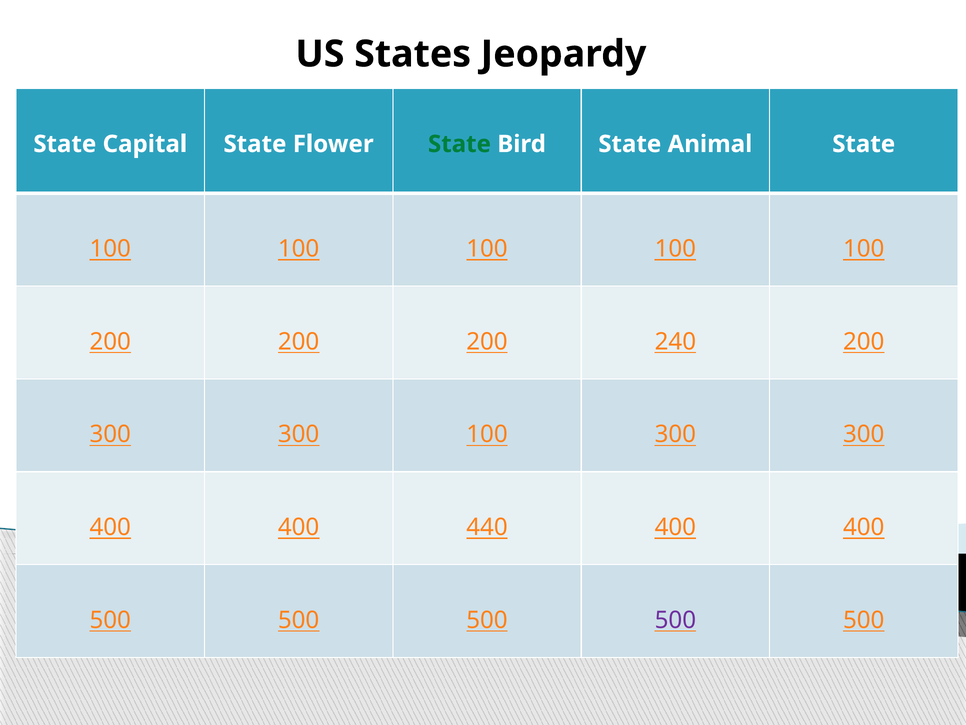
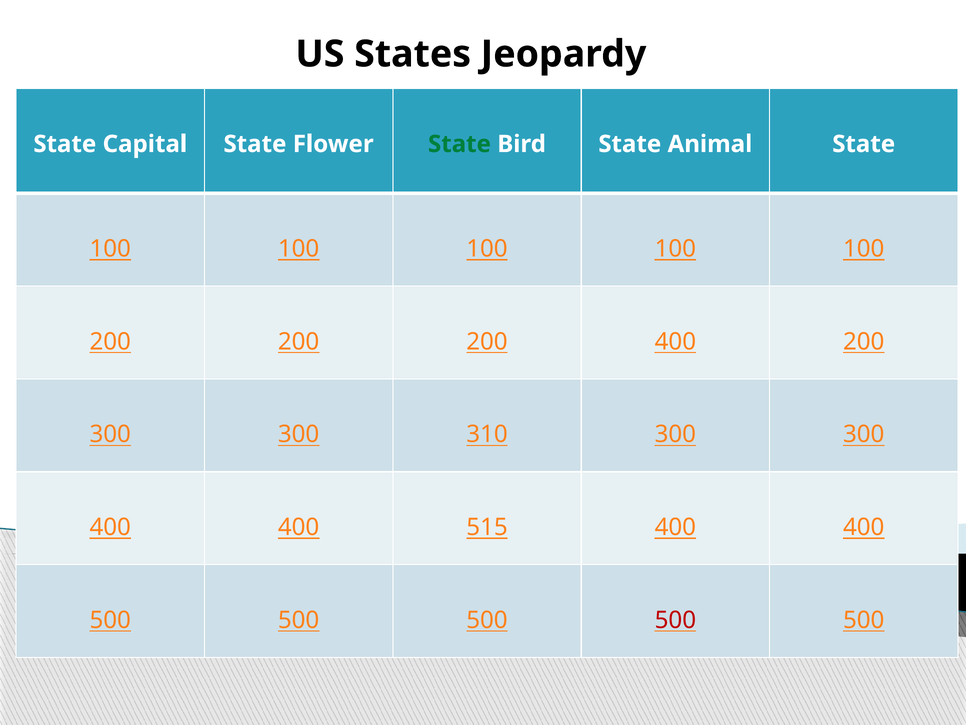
200 240: 240 -> 400 (675, 341)
300 100: 100 -> 310 (487, 434)
440: 440 -> 515 (487, 527)
500 colour: purple -> red (675, 620)
